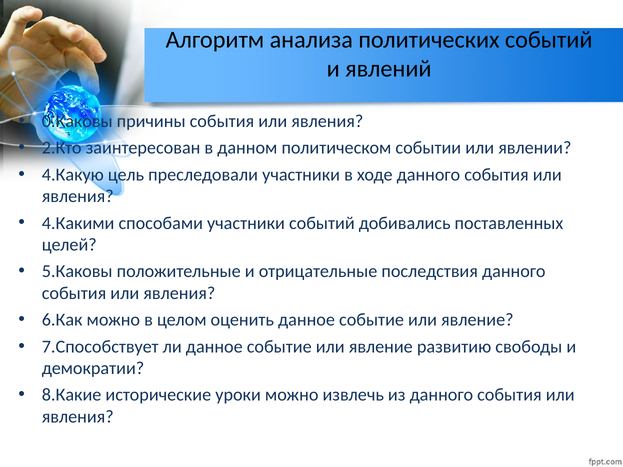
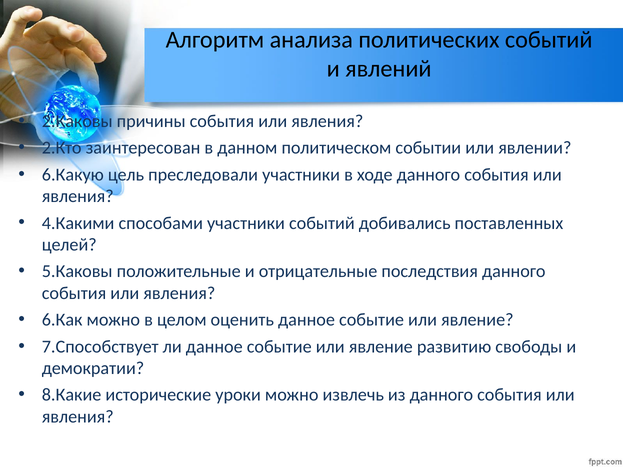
0.Каковы: 0.Каковы -> 2.Каковы (77, 121)
4.Какую: 4.Какую -> 6.Какую (73, 175)
